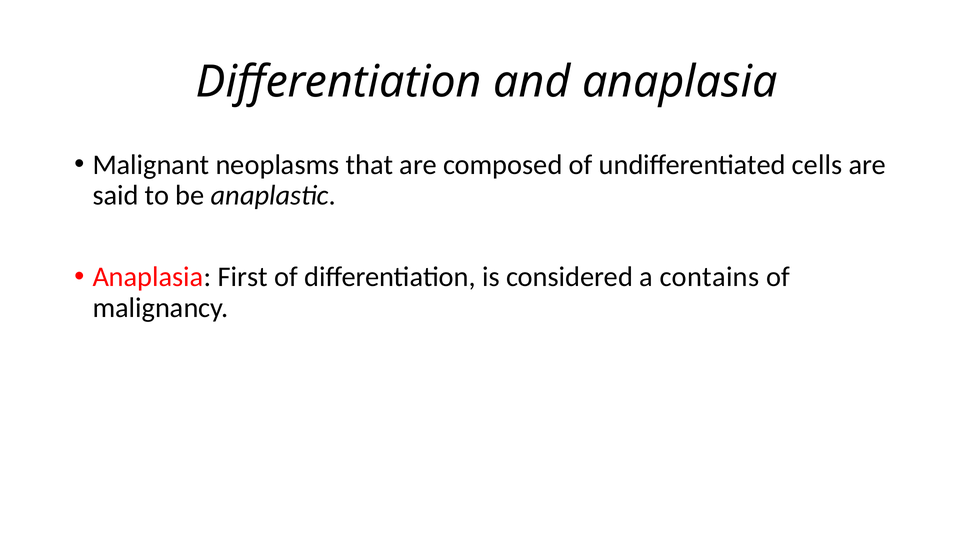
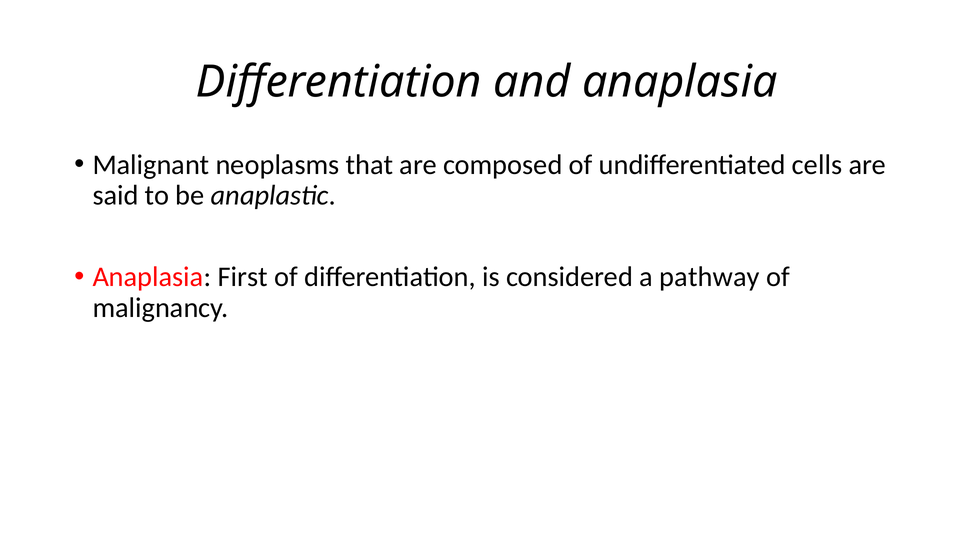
contains: contains -> pathway (709, 277)
